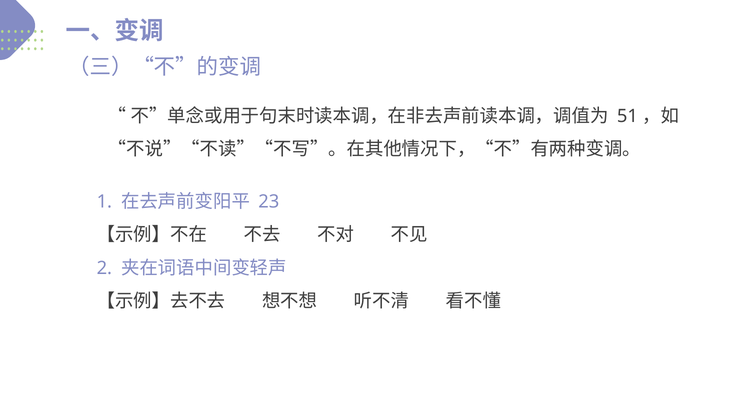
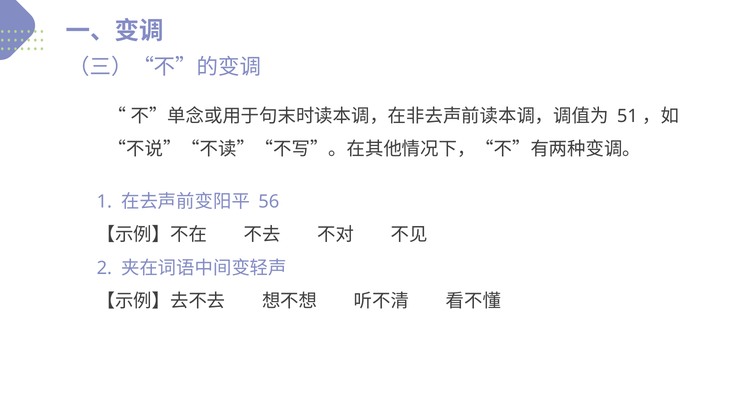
23: 23 -> 56 (269, 201)
